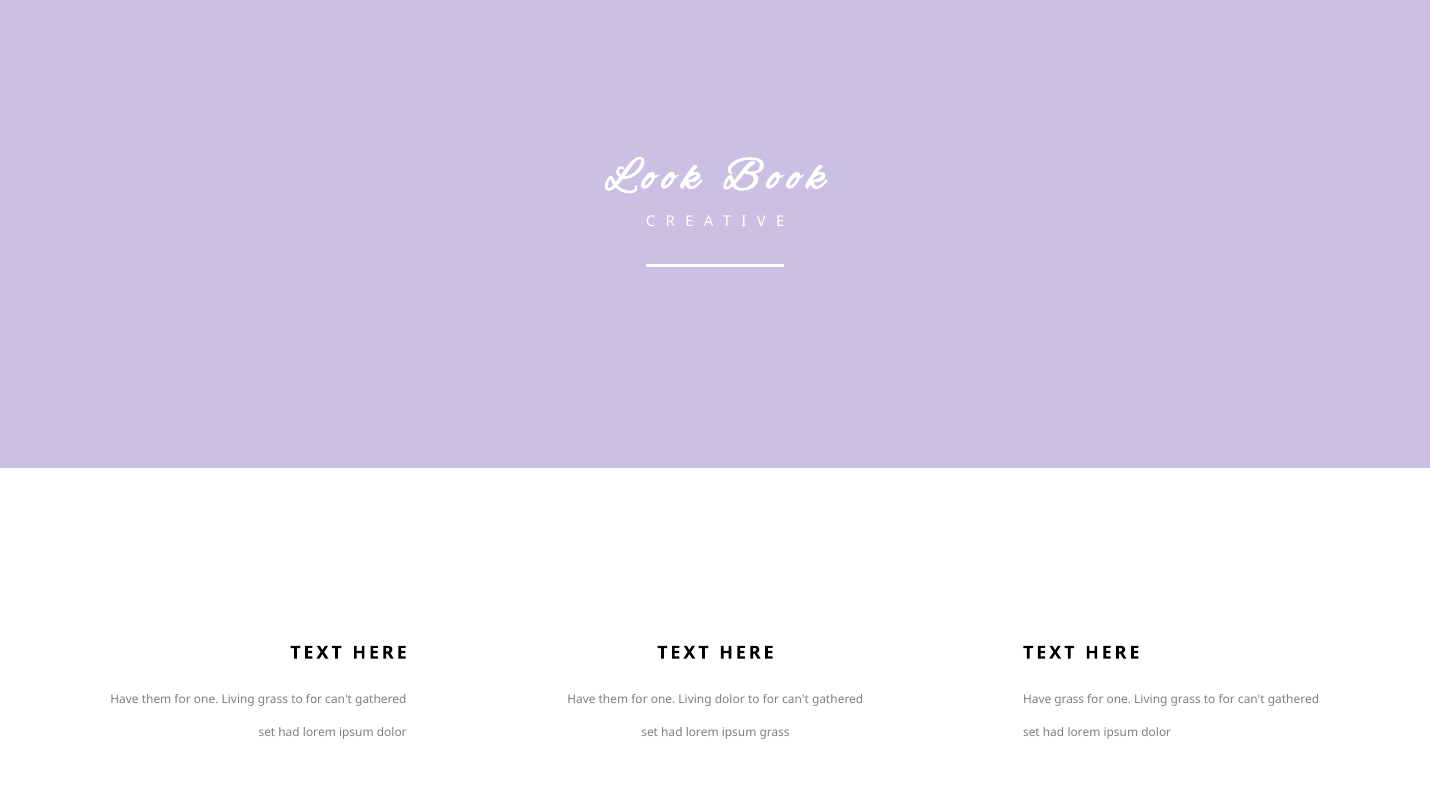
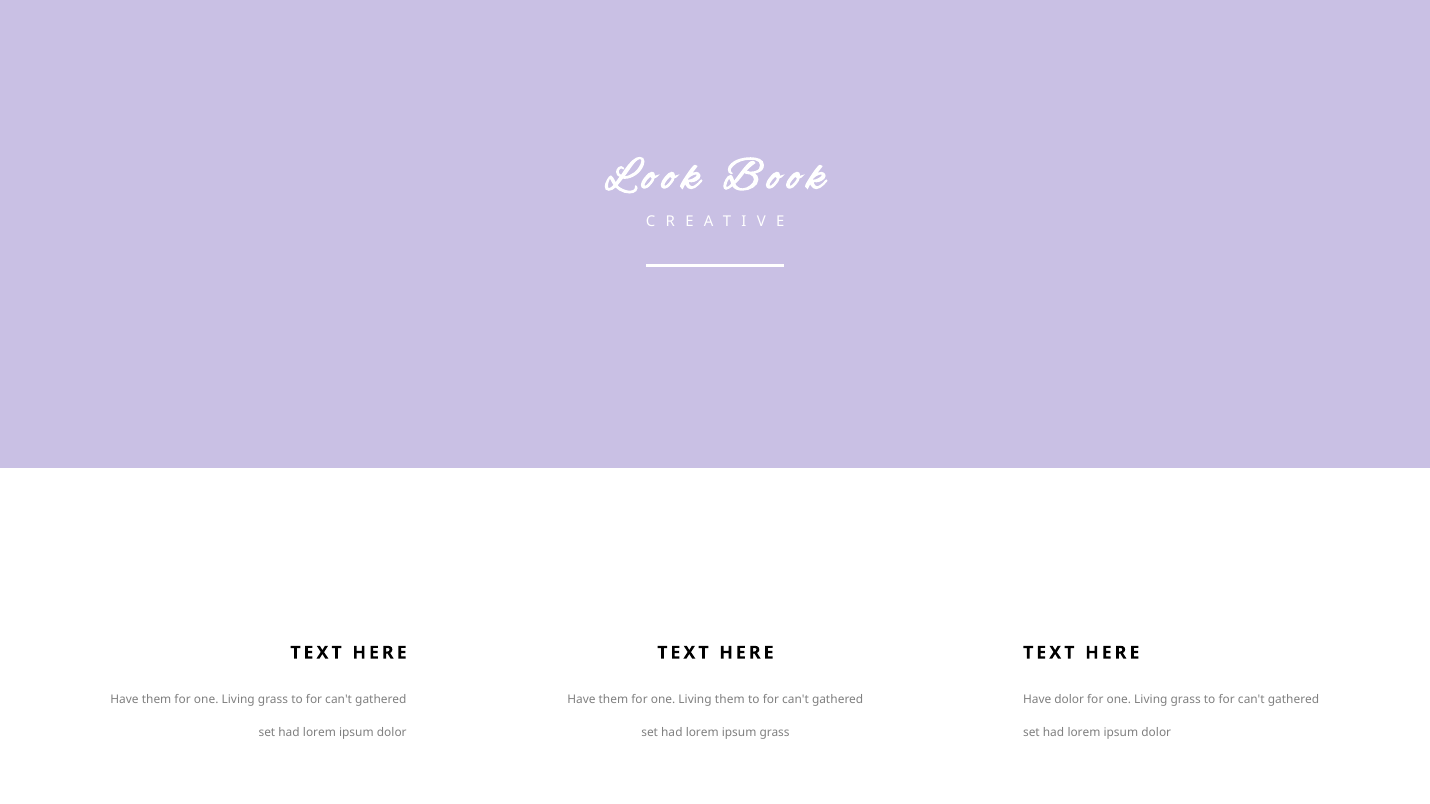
Living dolor: dolor -> them (730, 700)
Have grass: grass -> dolor (1069, 700)
